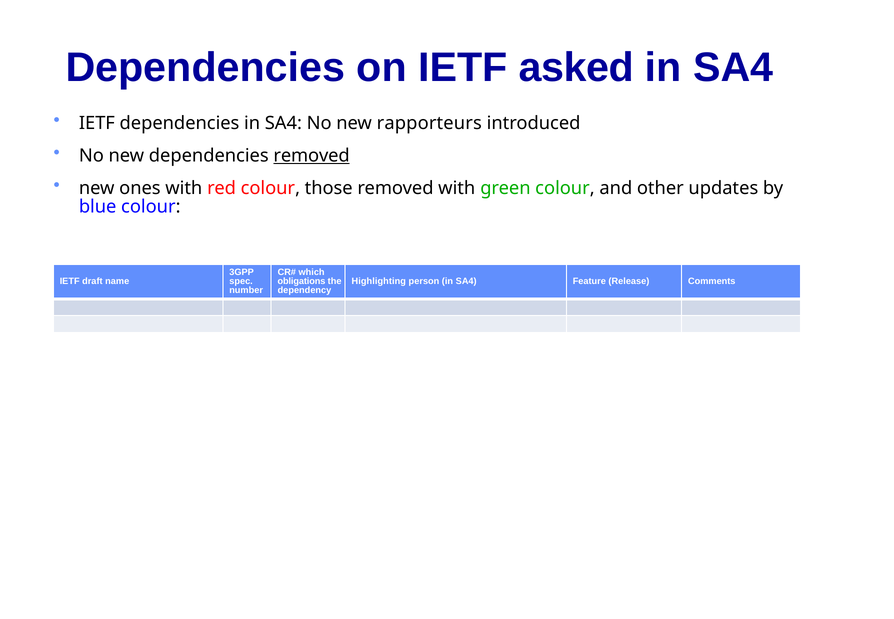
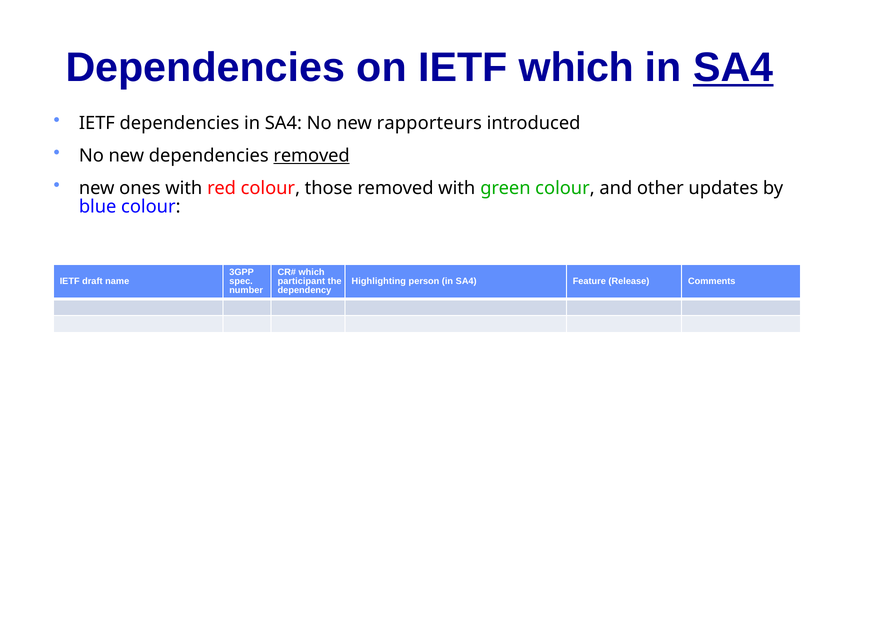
IETF asked: asked -> which (576, 67)
SA4 underline: none -> present (733, 67)
obligations: obligations -> participant (301, 281)
